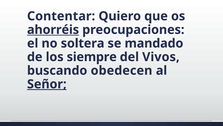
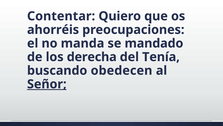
ahorréis underline: present -> none (53, 30)
soltera: soltera -> manda (83, 43)
siempre: siempre -> derecha (92, 57)
Vivos: Vivos -> Tenía (161, 57)
